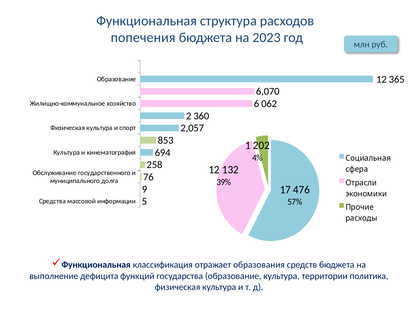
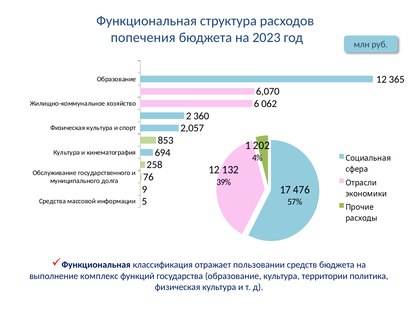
образования: образования -> пользовании (259, 266)
дефицита: дефицита -> комплекс (99, 277)
